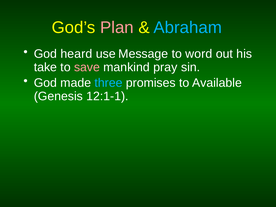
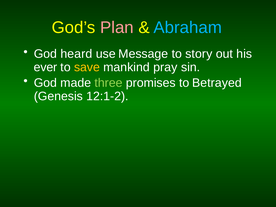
word: word -> story (199, 54)
take: take -> ever (45, 67)
save colour: pink -> yellow (87, 67)
three colour: light blue -> light green (108, 83)
Available: Available -> Betrayed (217, 83)
12:1-1: 12:1-1 -> 12:1-2 (107, 96)
